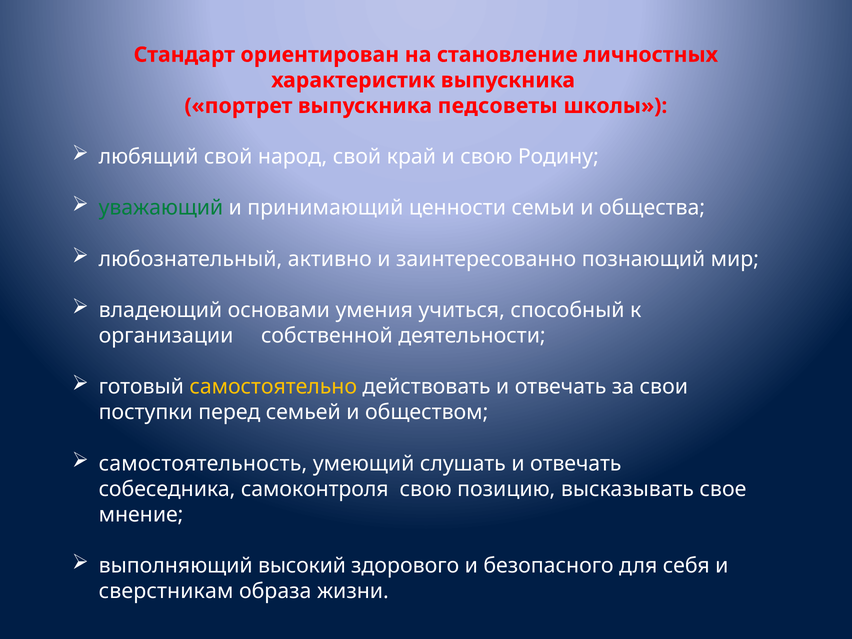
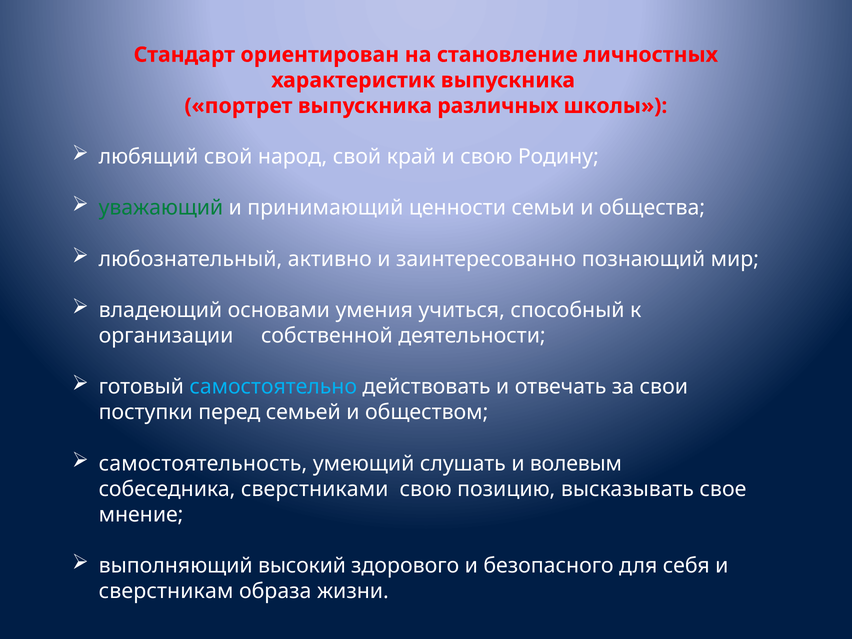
педсоветы: педсоветы -> различных (498, 106)
самостоятельно colour: yellow -> light blue (273, 387)
слушать и отвечать: отвечать -> волевым (576, 463)
самоконтроля: самоконтроля -> сверстниками (315, 489)
